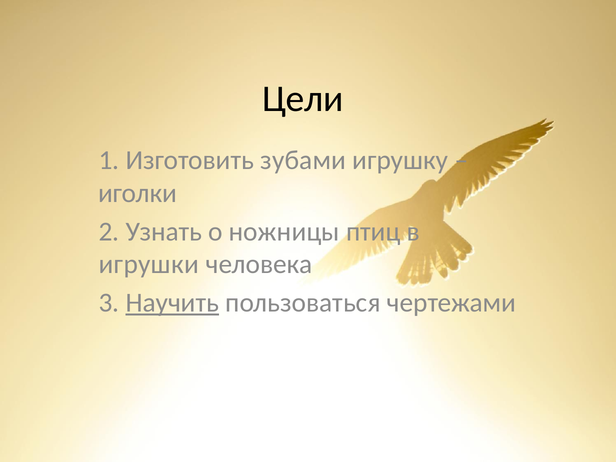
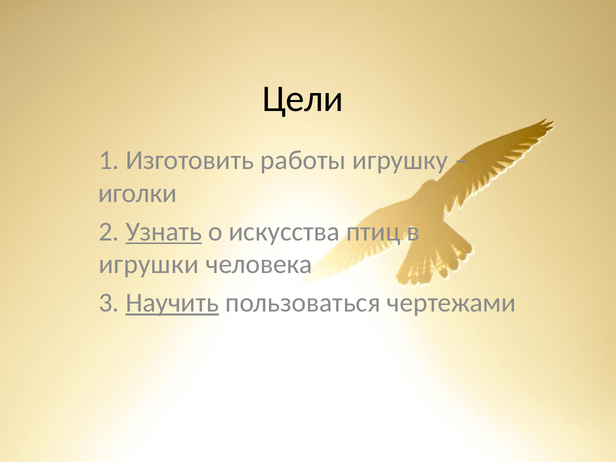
зубами: зубами -> работы (303, 160)
Узнать underline: none -> present (164, 231)
ножницы: ножницы -> искусства (284, 231)
